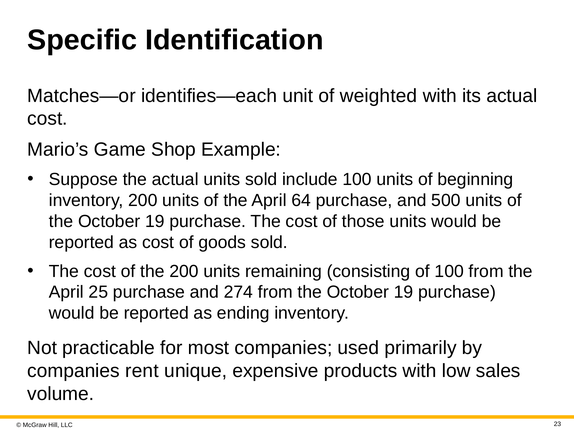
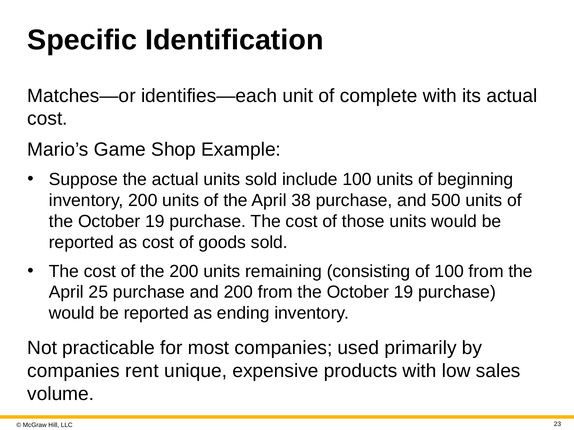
weighted: weighted -> complete (379, 96)
64: 64 -> 38 (301, 201)
and 274: 274 -> 200 (238, 293)
